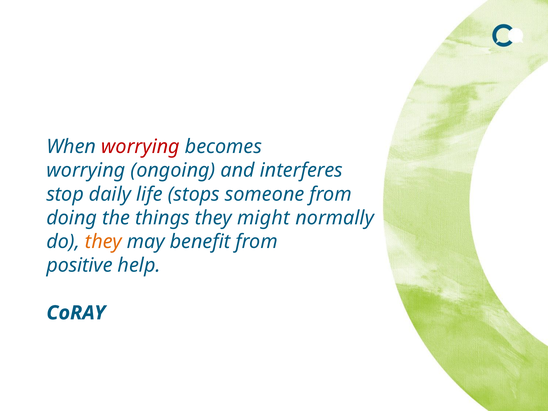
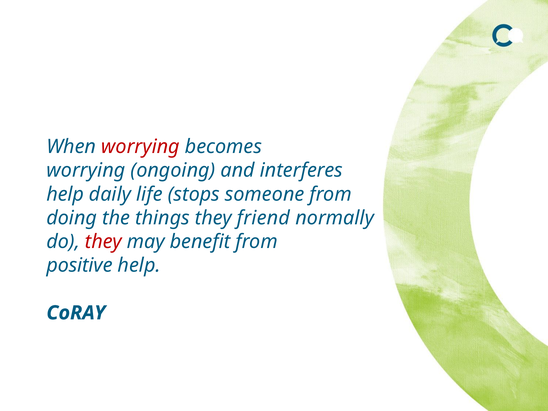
stop: stop -> help (65, 194)
might: might -> friend (263, 218)
they colour: orange -> red (103, 242)
